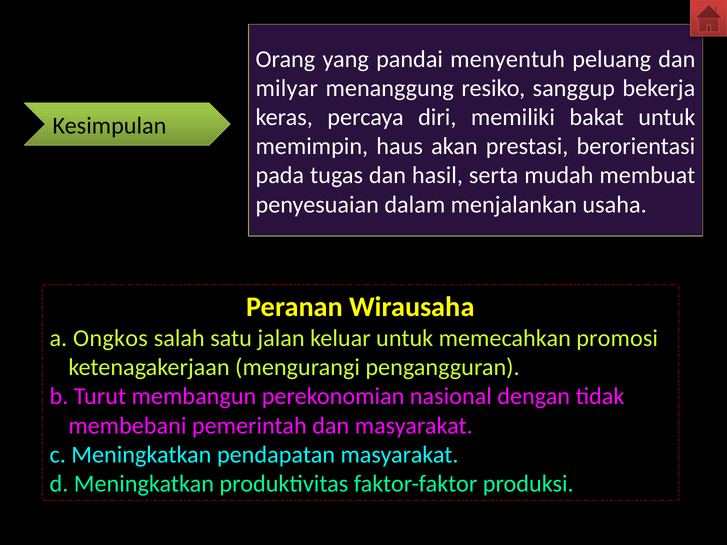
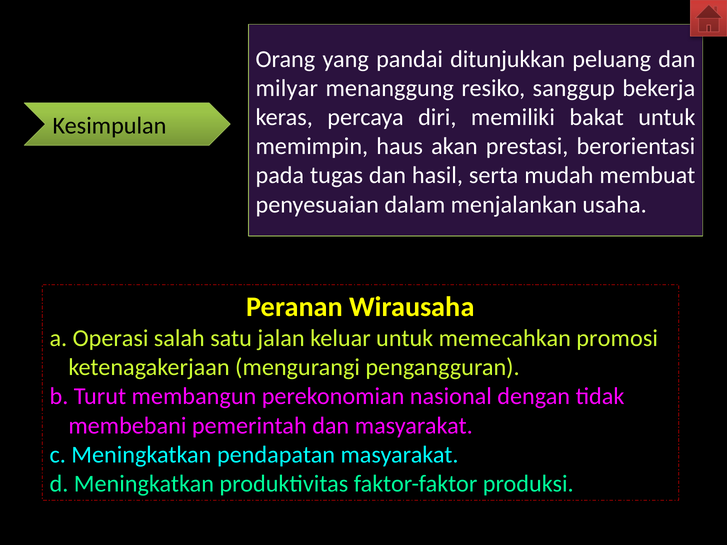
menyentuh: menyentuh -> ditunjukkan (508, 59)
Ongkos: Ongkos -> Operasi (111, 338)
